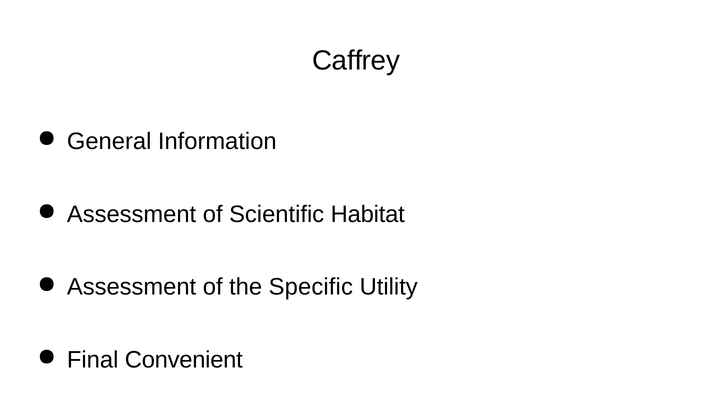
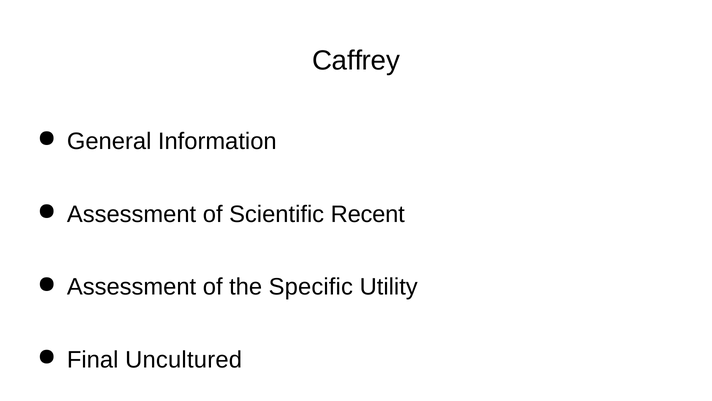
Habitat: Habitat -> Recent (368, 214)
Convenient: Convenient -> Uncultured (184, 360)
